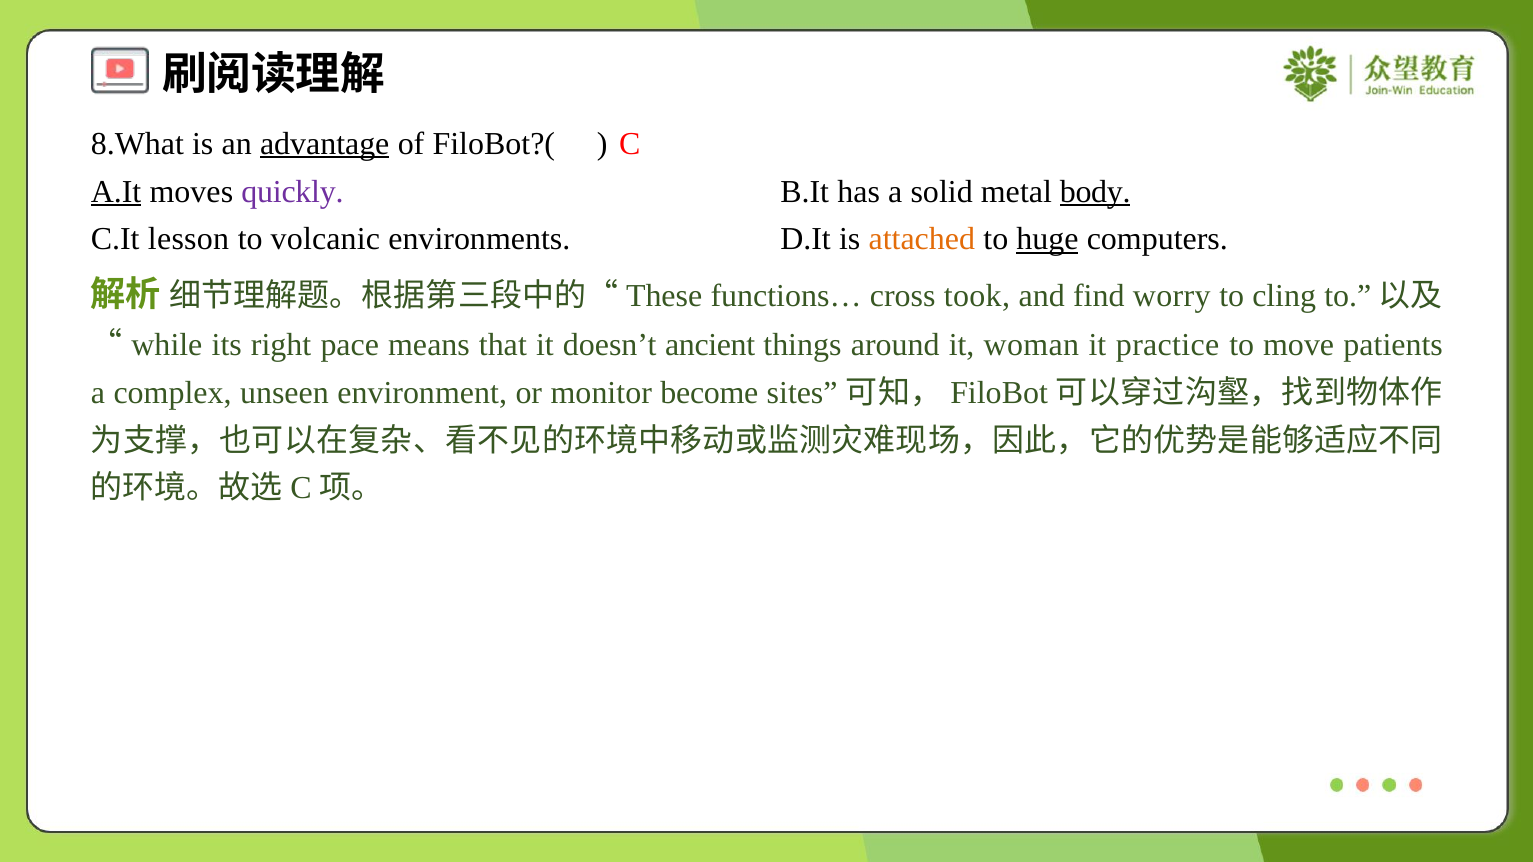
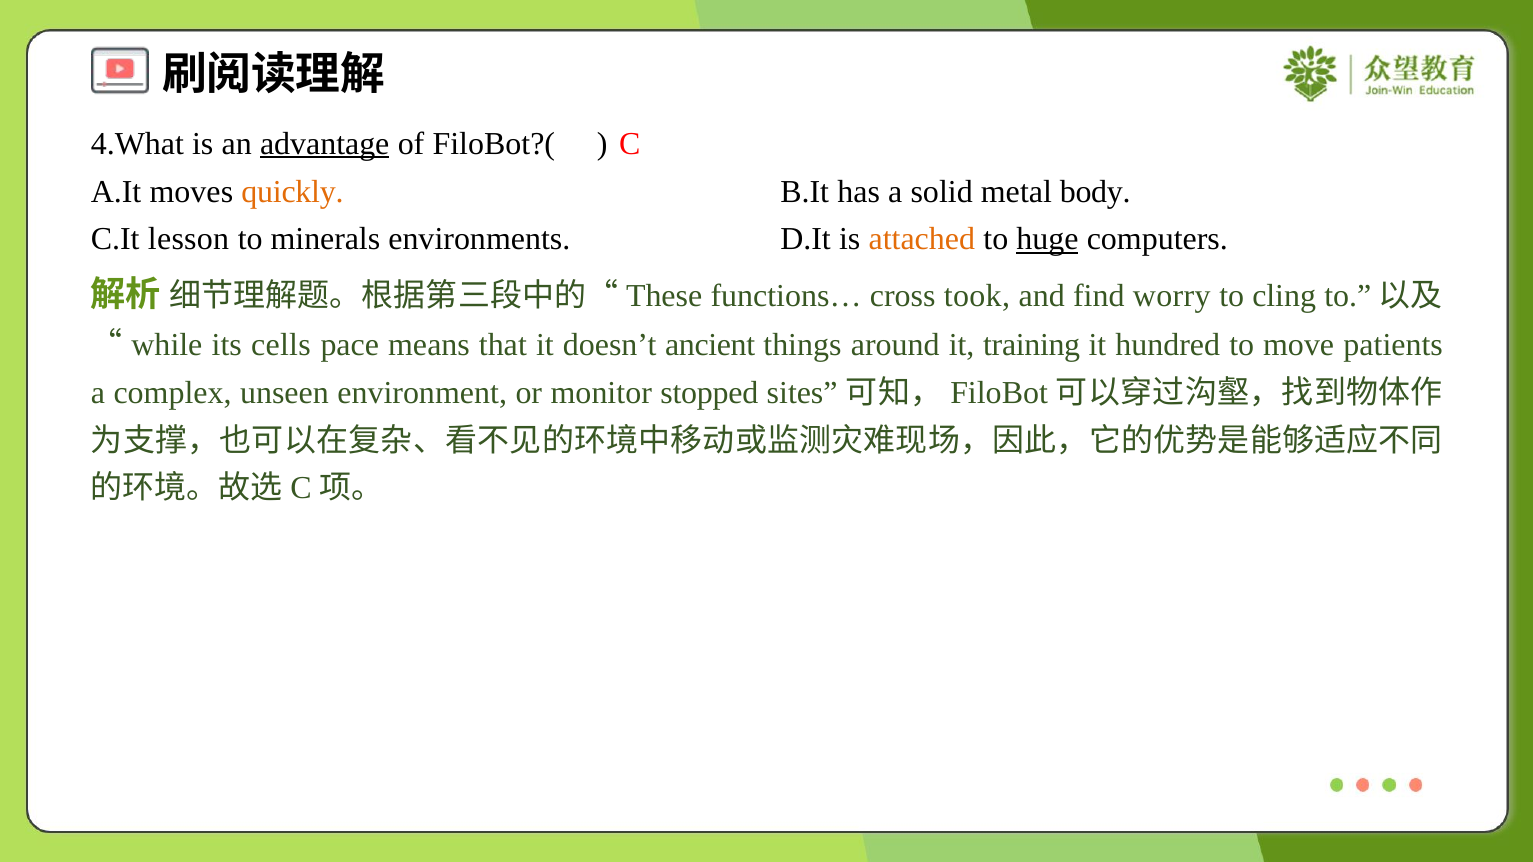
8.What: 8.What -> 4.What (137, 144)
A.It underline: present -> none (116, 192)
quickly colour: purple -> orange (292, 192)
body underline: present -> none (1095, 192)
volcanic: volcanic -> minerals (325, 239)
right: right -> cells (281, 345)
woman: woman -> training (1032, 345)
practice: practice -> hundred (1168, 345)
become: become -> stopped (709, 393)
